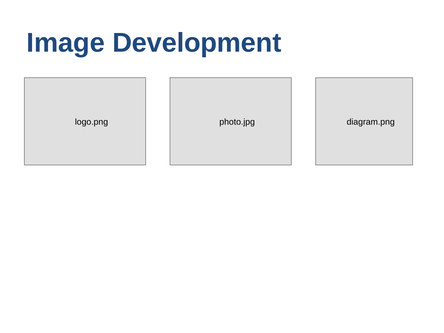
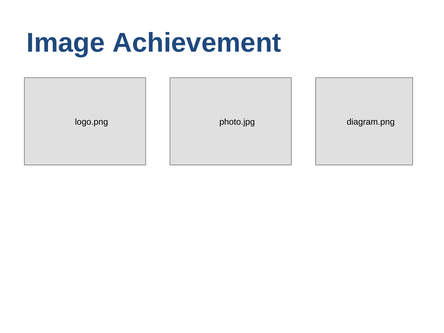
Development: Development -> Achievement (197, 43)
